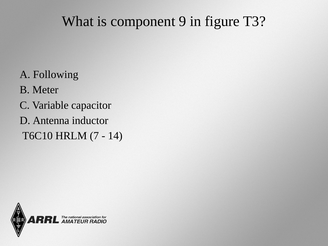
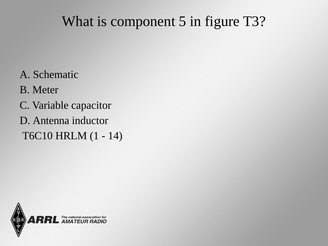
9: 9 -> 5 (183, 21)
Following: Following -> Schematic (56, 75)
7: 7 -> 1 (94, 136)
